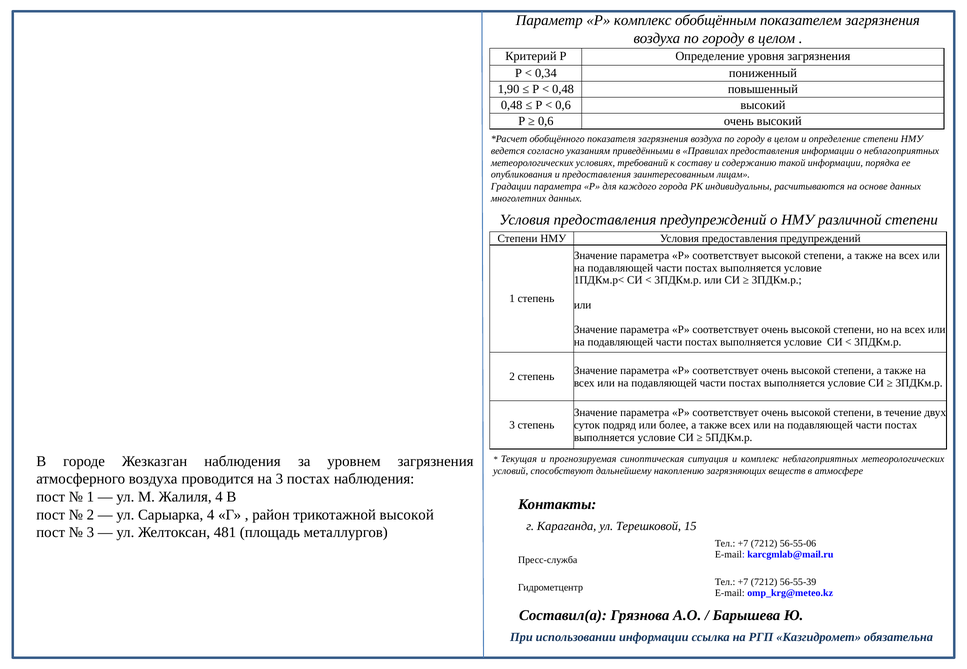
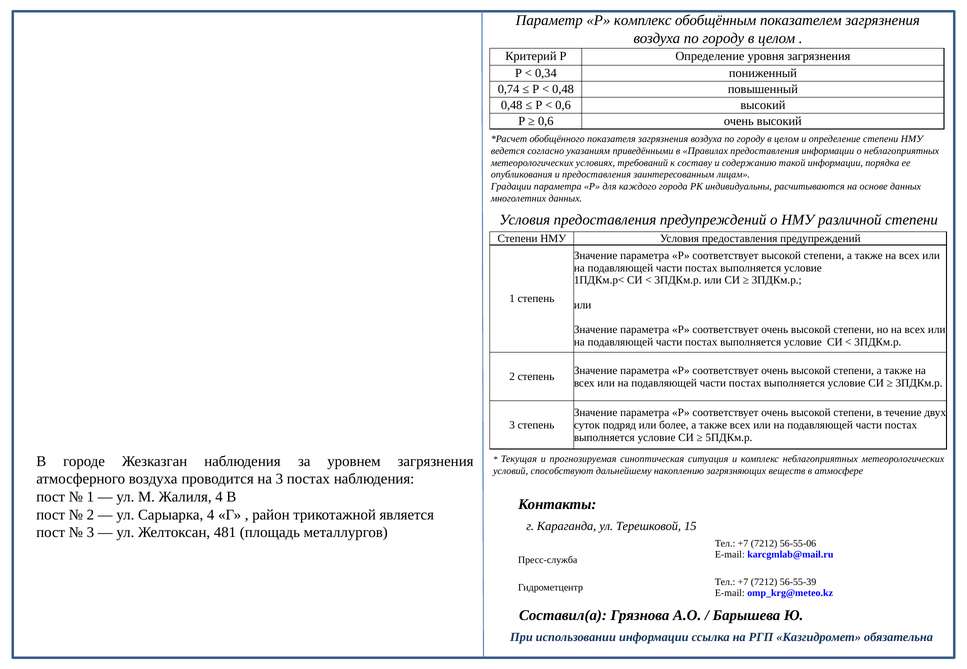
1,90: 1,90 -> 0,74 (509, 89)
трикотажной высокой: высокой -> является (407, 515)
